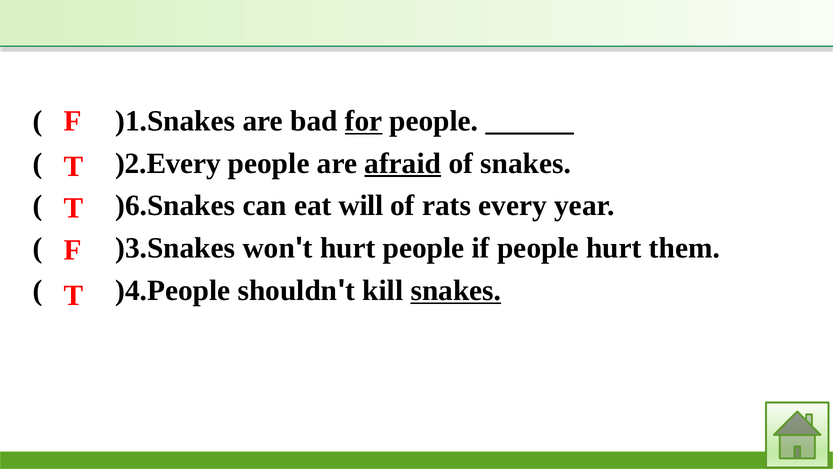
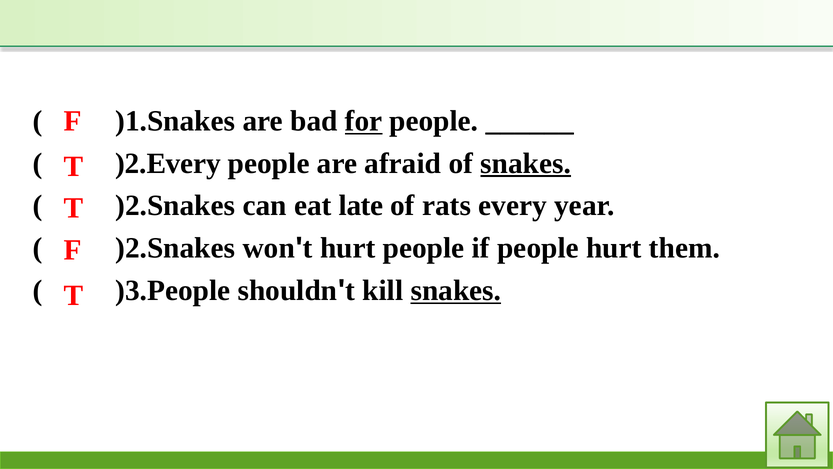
afraid underline: present -> none (403, 163)
snakes underline: none -> present (526, 163)
)6.Snakes: )6.Snakes -> )2.Snakes (175, 206)
will: will -> late (361, 206)
)3.Snakes: )3.Snakes -> )2.Snakes (175, 248)
)4.People: )4.People -> )3.People (173, 290)
